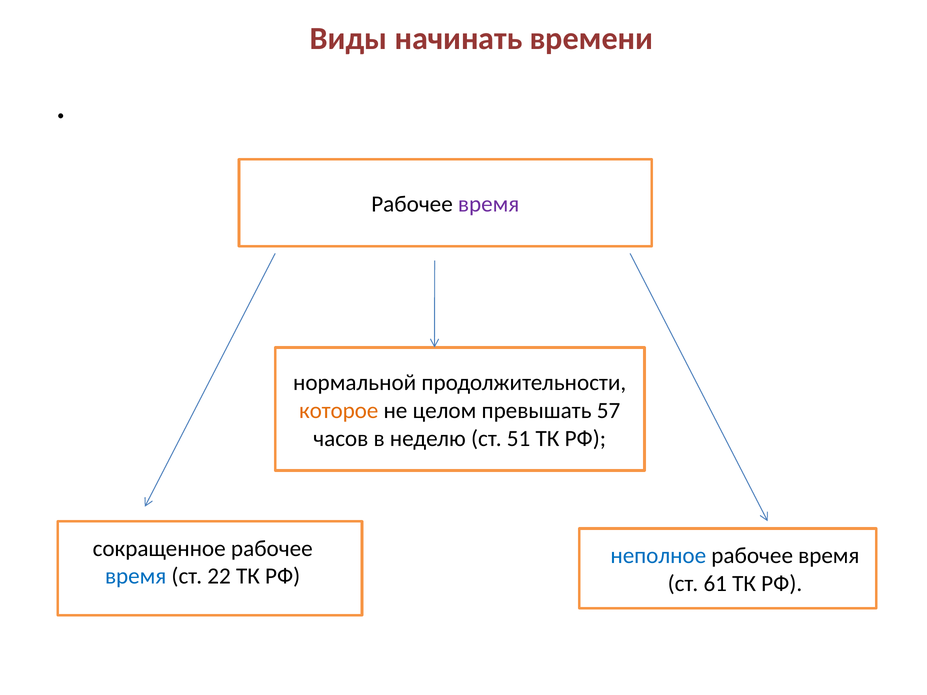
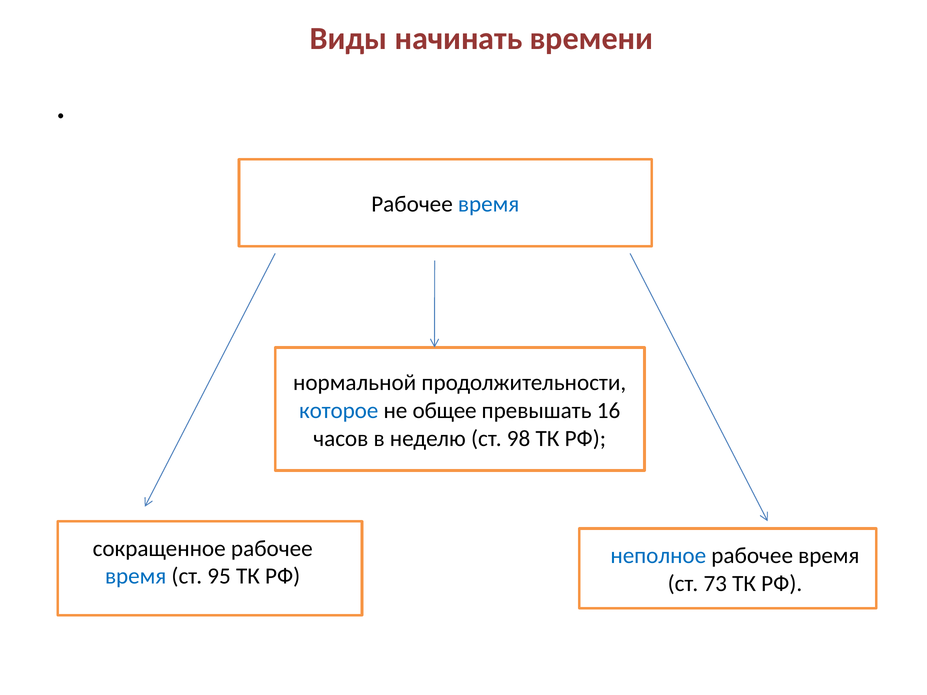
время colour: purple -> blue (489, 204)
которое colour: orange -> blue (339, 411)
целом: целом -> общее (445, 411)
57: 57 -> 16 (609, 411)
51: 51 -> 98 (519, 439)
22: 22 -> 95 (219, 577)
61: 61 -> 73 (715, 584)
